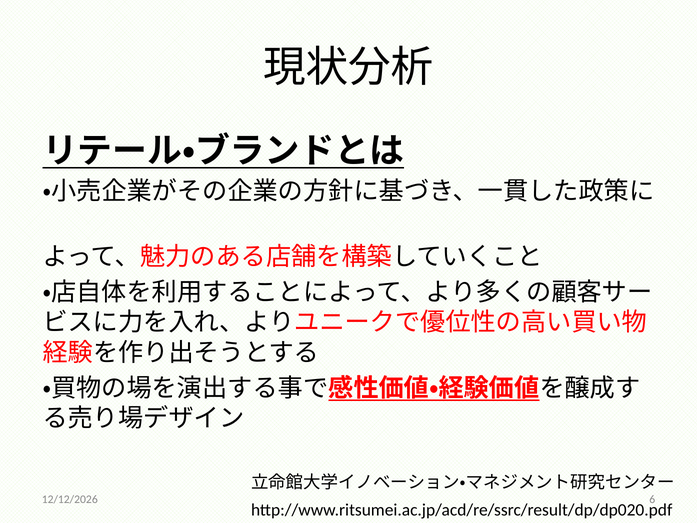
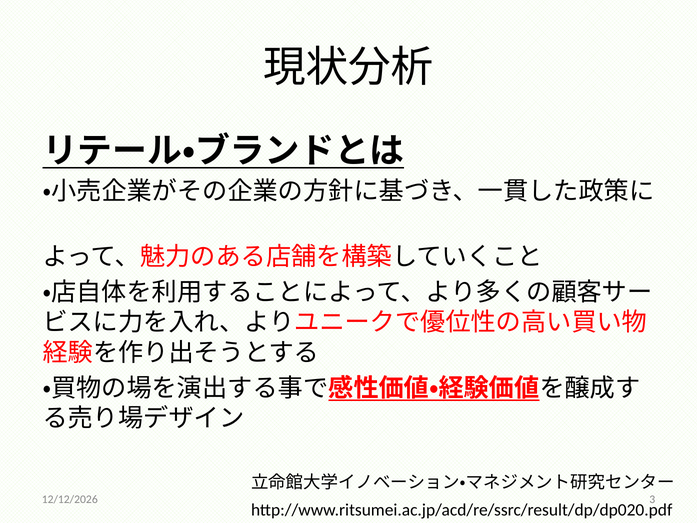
6: 6 -> 3 (652, 499)
